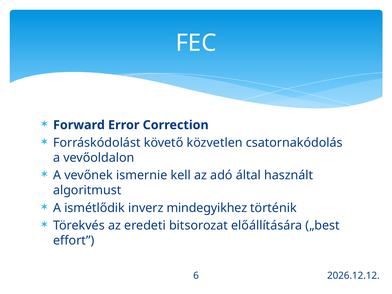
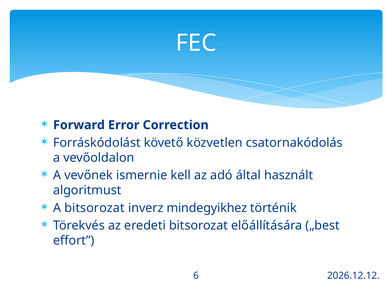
A ismétlődik: ismétlődik -> bitsorozat (94, 208)
